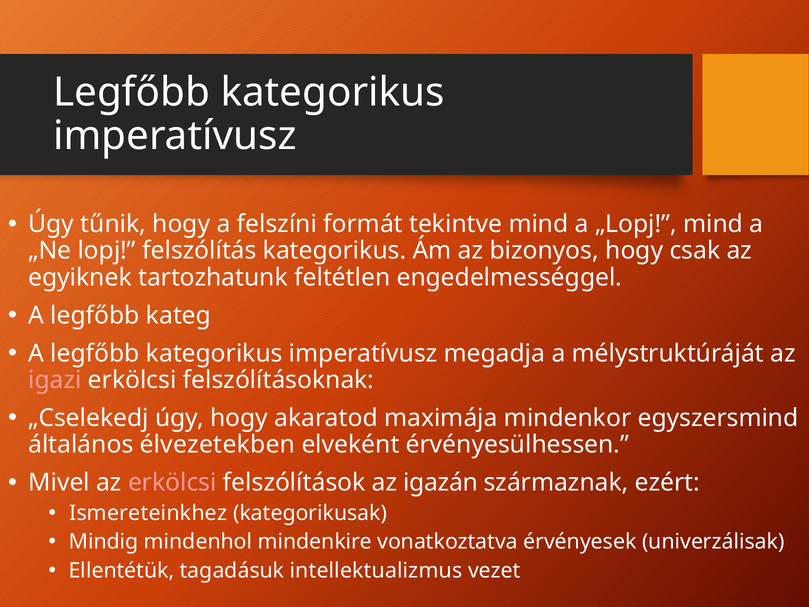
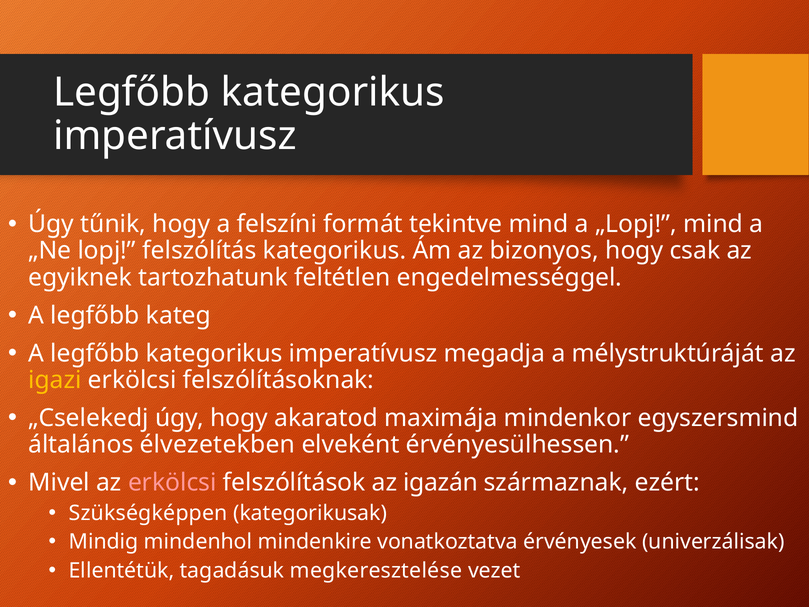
igazi colour: pink -> yellow (55, 380)
Ismereteinkhez: Ismereteinkhez -> Szükségképpen (148, 513)
intellektualizmus: intellektualizmus -> megkeresztelése (376, 570)
